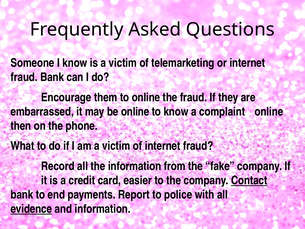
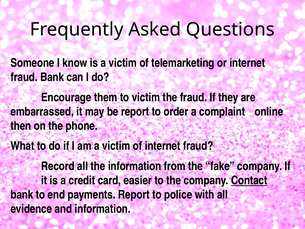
to online: online -> victim (146, 97)
be online: online -> report (135, 111)
to know: know -> order (176, 111)
evidence underline: present -> none (31, 209)
